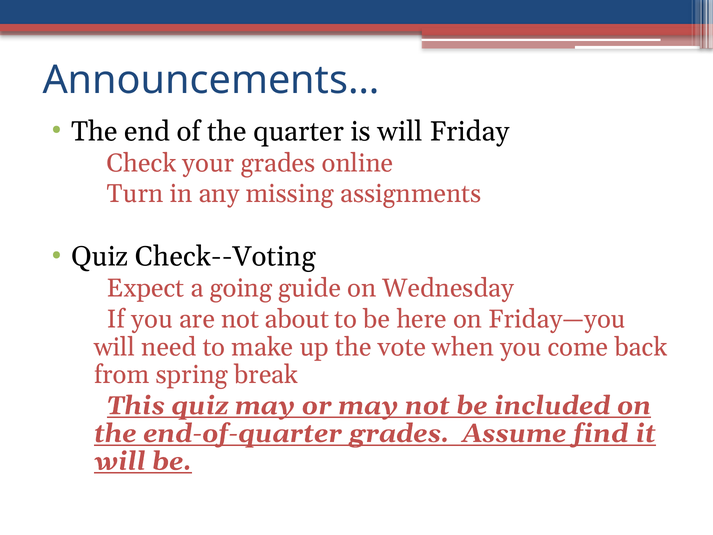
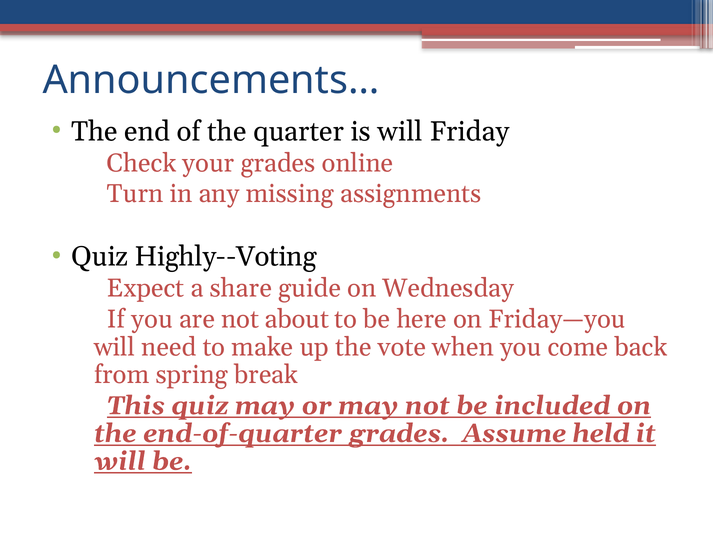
Check--Voting: Check--Voting -> Highly--Voting (226, 257)
going: going -> share (241, 288)
find: find -> held (601, 433)
